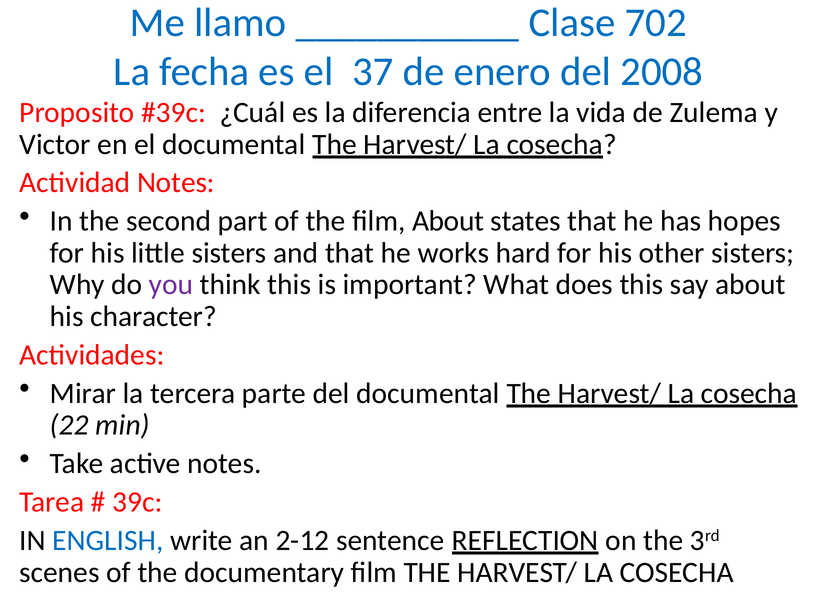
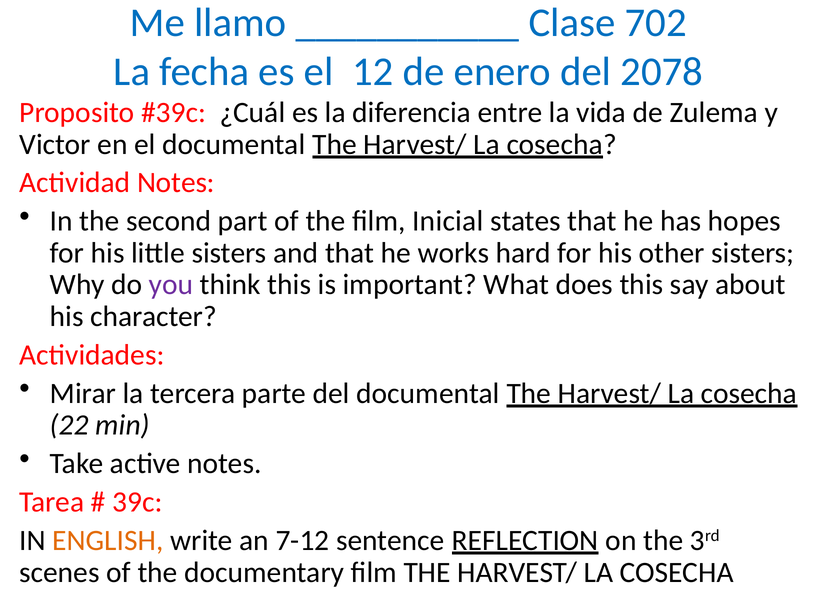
37: 37 -> 12 (373, 72)
2008: 2008 -> 2078 (662, 72)
film About: About -> Inicial (448, 221)
ENGLISH colour: blue -> orange (108, 540)
2-12: 2-12 -> 7-12 (302, 540)
